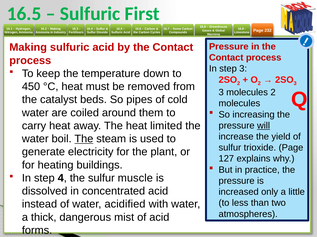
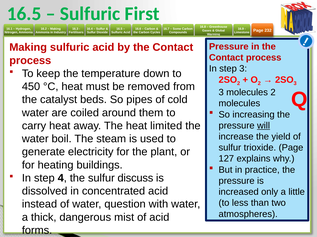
The underline: present -> none (84, 139)
muscle: muscle -> discuss (135, 179)
acidified: acidified -> question (125, 205)
